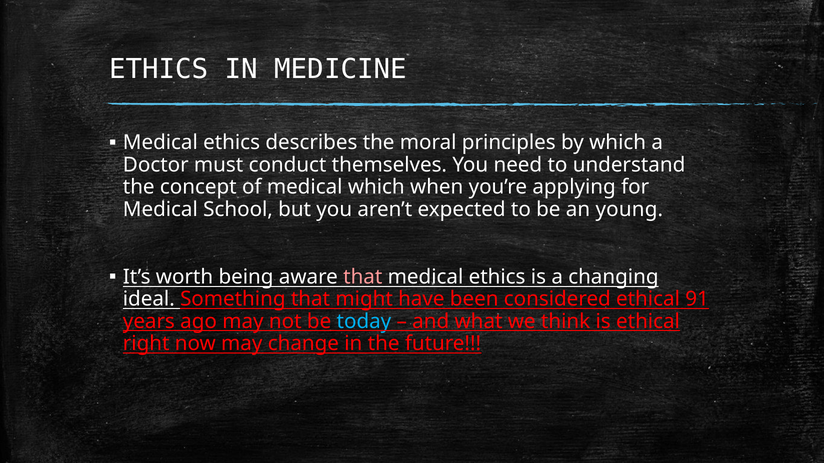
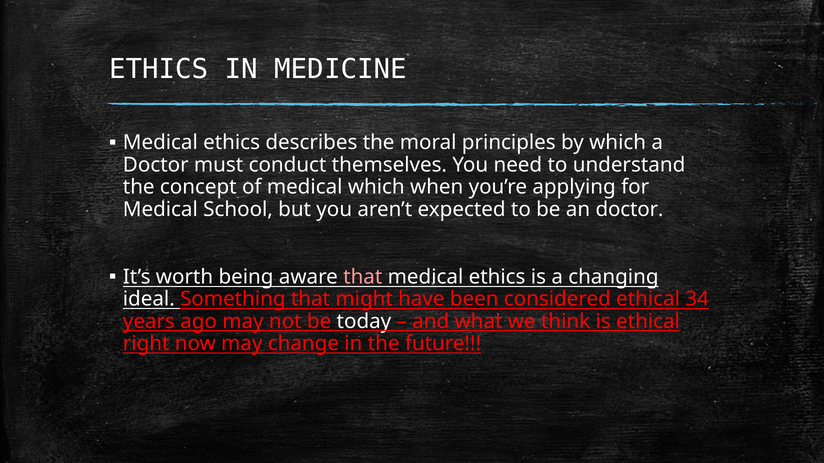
an young: young -> doctor (630, 210)
91: 91 -> 34 (697, 299)
today colour: light blue -> white (364, 322)
